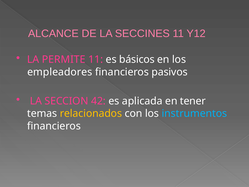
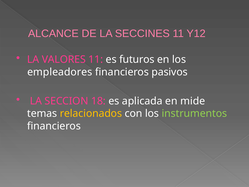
PERMITE: PERMITE -> VALORES (64, 59)
básicos: básicos -> futuros (137, 59)
42: 42 -> 18 (98, 101)
tener: tener -> mide (193, 101)
instrumentos colour: light blue -> light green (194, 113)
